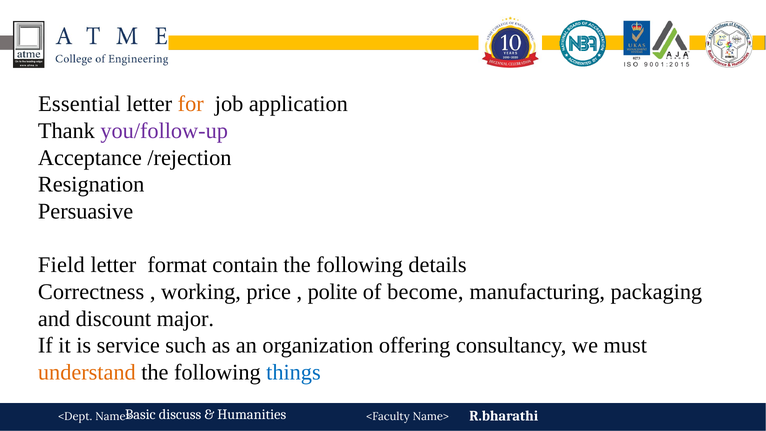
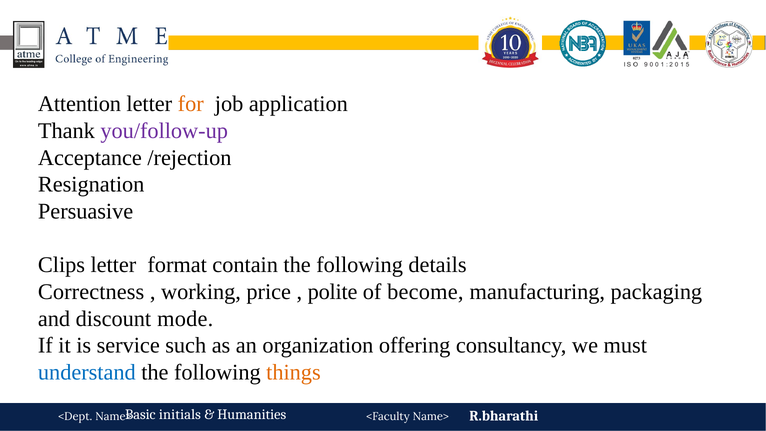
Essential: Essential -> Attention (80, 104)
Field: Field -> Clips (62, 265)
major: major -> mode (185, 319)
understand colour: orange -> blue (87, 372)
things colour: blue -> orange (293, 372)
discuss: discuss -> initials (180, 415)
